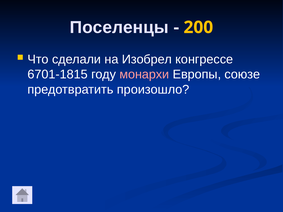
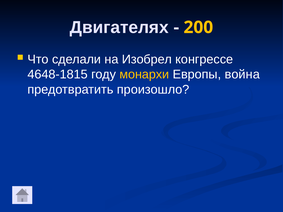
Поселенцы: Поселенцы -> Двигателях (119, 27)
6701-1815: 6701-1815 -> 4648-1815 (58, 74)
монархи colour: pink -> yellow (144, 74)
союзе: союзе -> война (242, 74)
